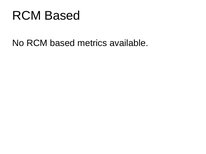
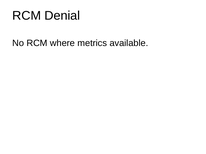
Based: Based -> Denial (62, 16)
No RCM based: based -> where (62, 43)
